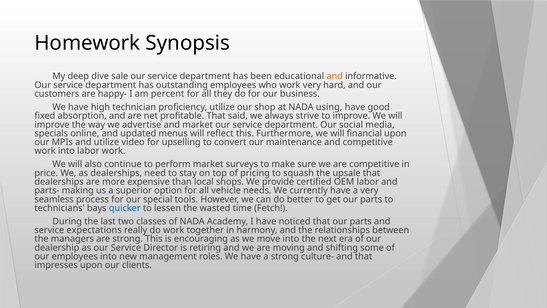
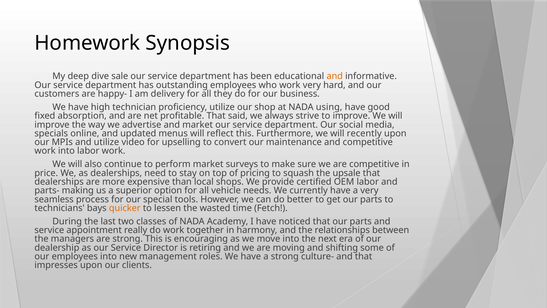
percent: percent -> delivery (168, 94)
financial: financial -> recently (364, 133)
quicker colour: blue -> orange (125, 208)
expectations: expectations -> appointment (94, 230)
